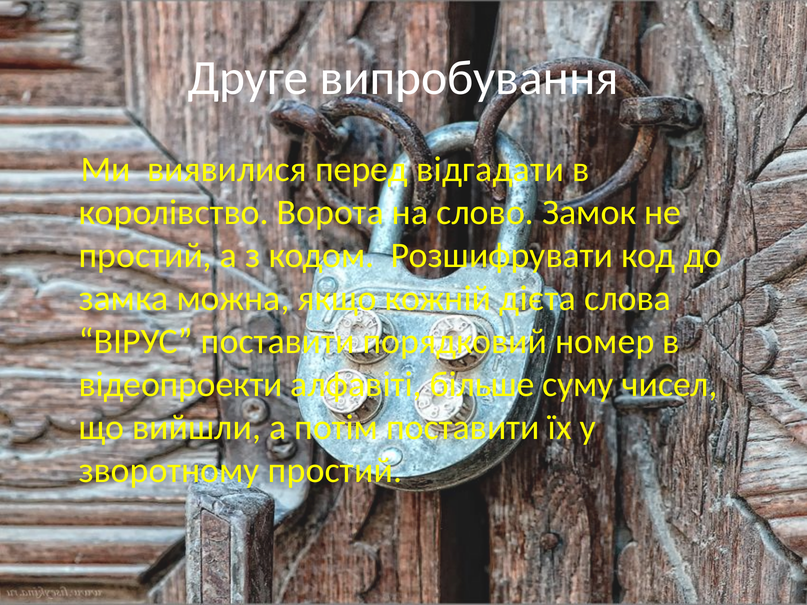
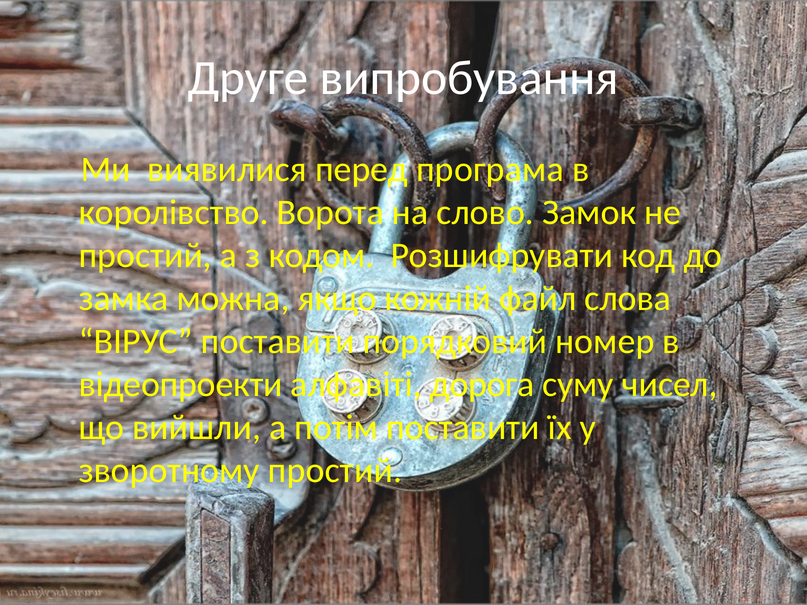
відгадати: відгадати -> програма (490, 169)
дієта: дієта -> файл (538, 298)
більше: більше -> дорога (482, 385)
